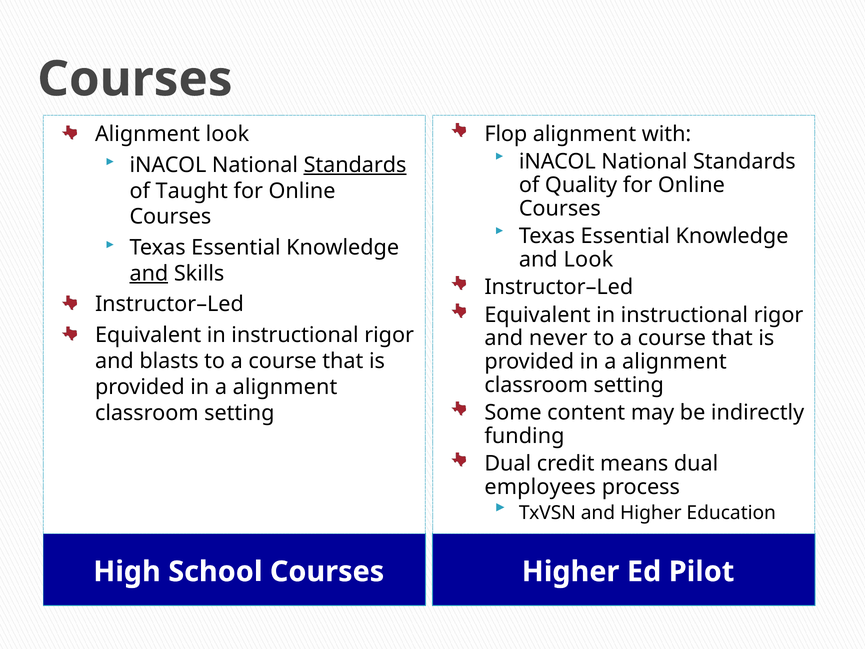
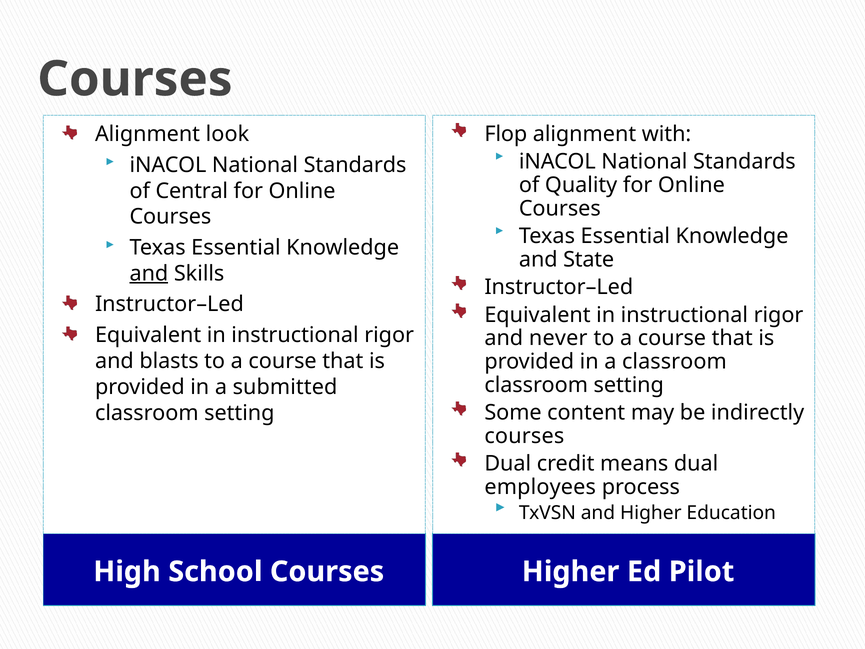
Standards underline: present -> none (355, 165)
Taught: Taught -> Central (192, 191)
and Look: Look -> State (589, 259)
alignment: alignment -> classroom (674, 362)
alignment: alignment -> submitted (285, 387)
funding: funding -> courses (524, 436)
